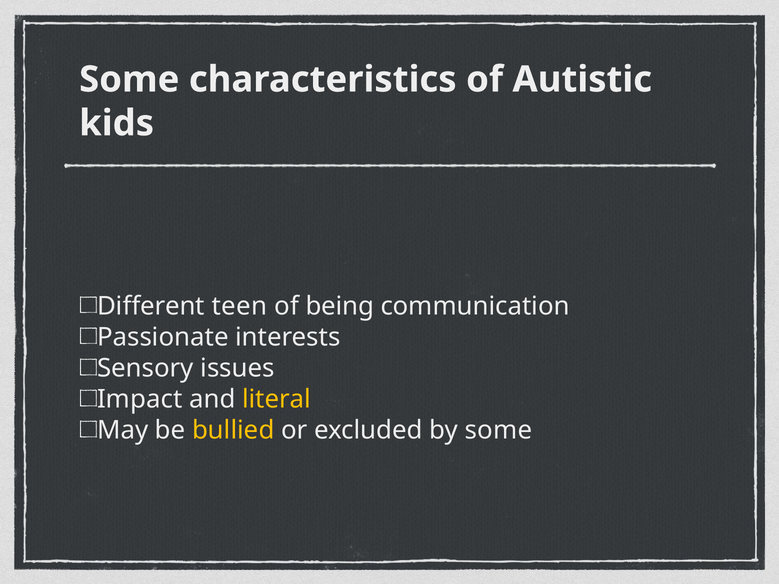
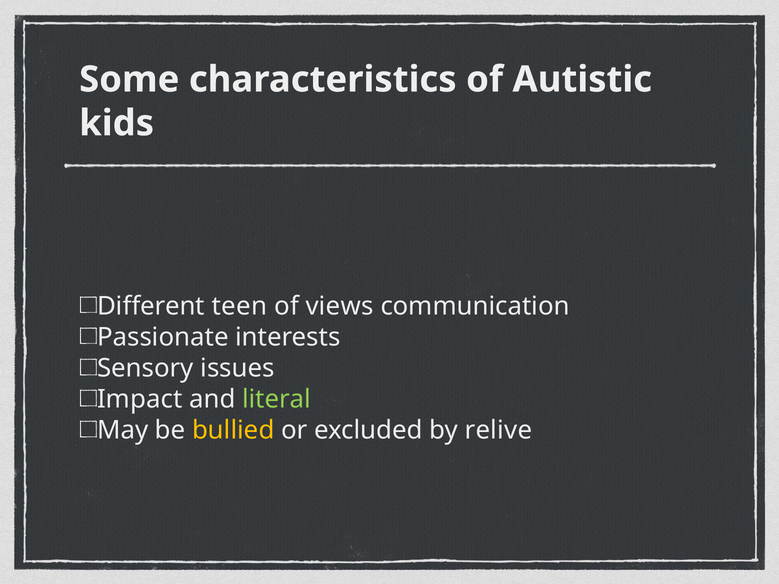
being: being -> views (340, 306)
literal colour: yellow -> light green (276, 399)
by some: some -> relive (498, 431)
